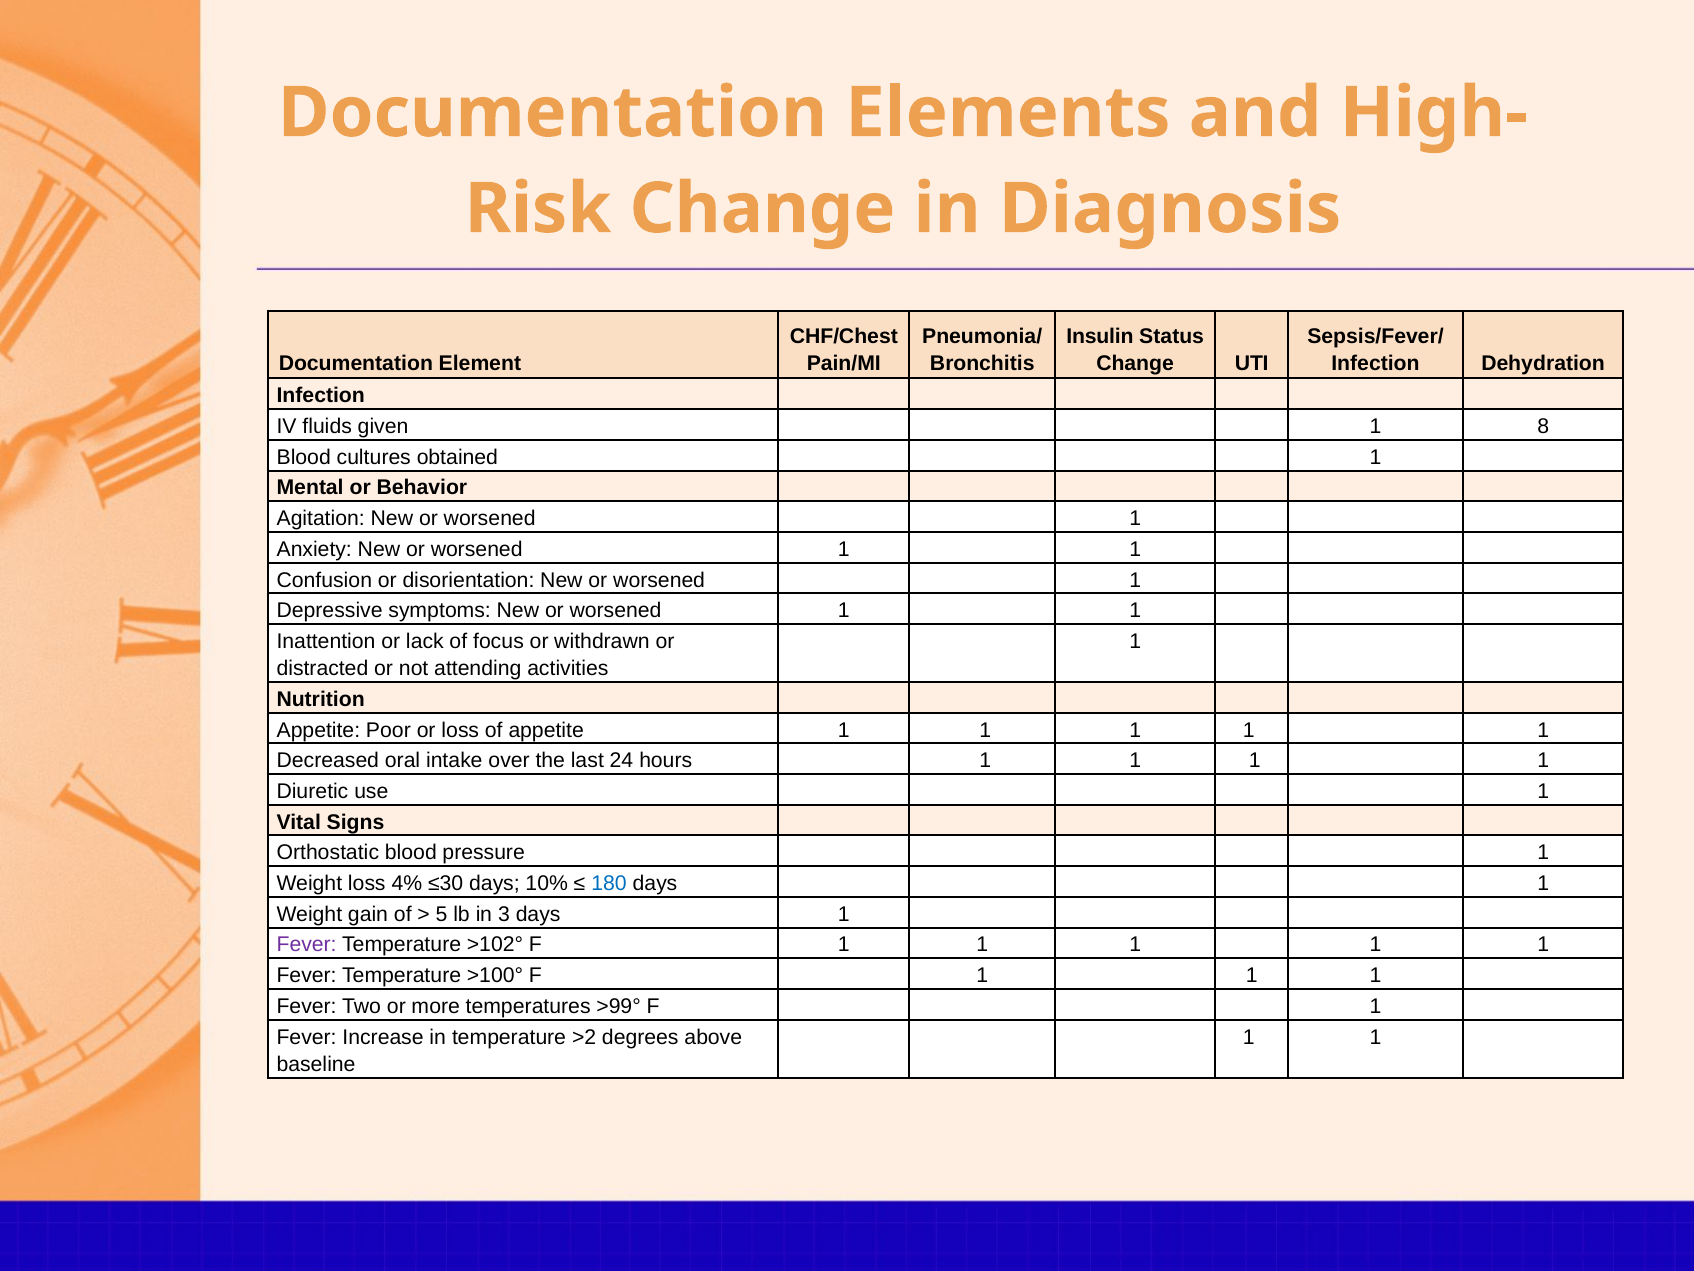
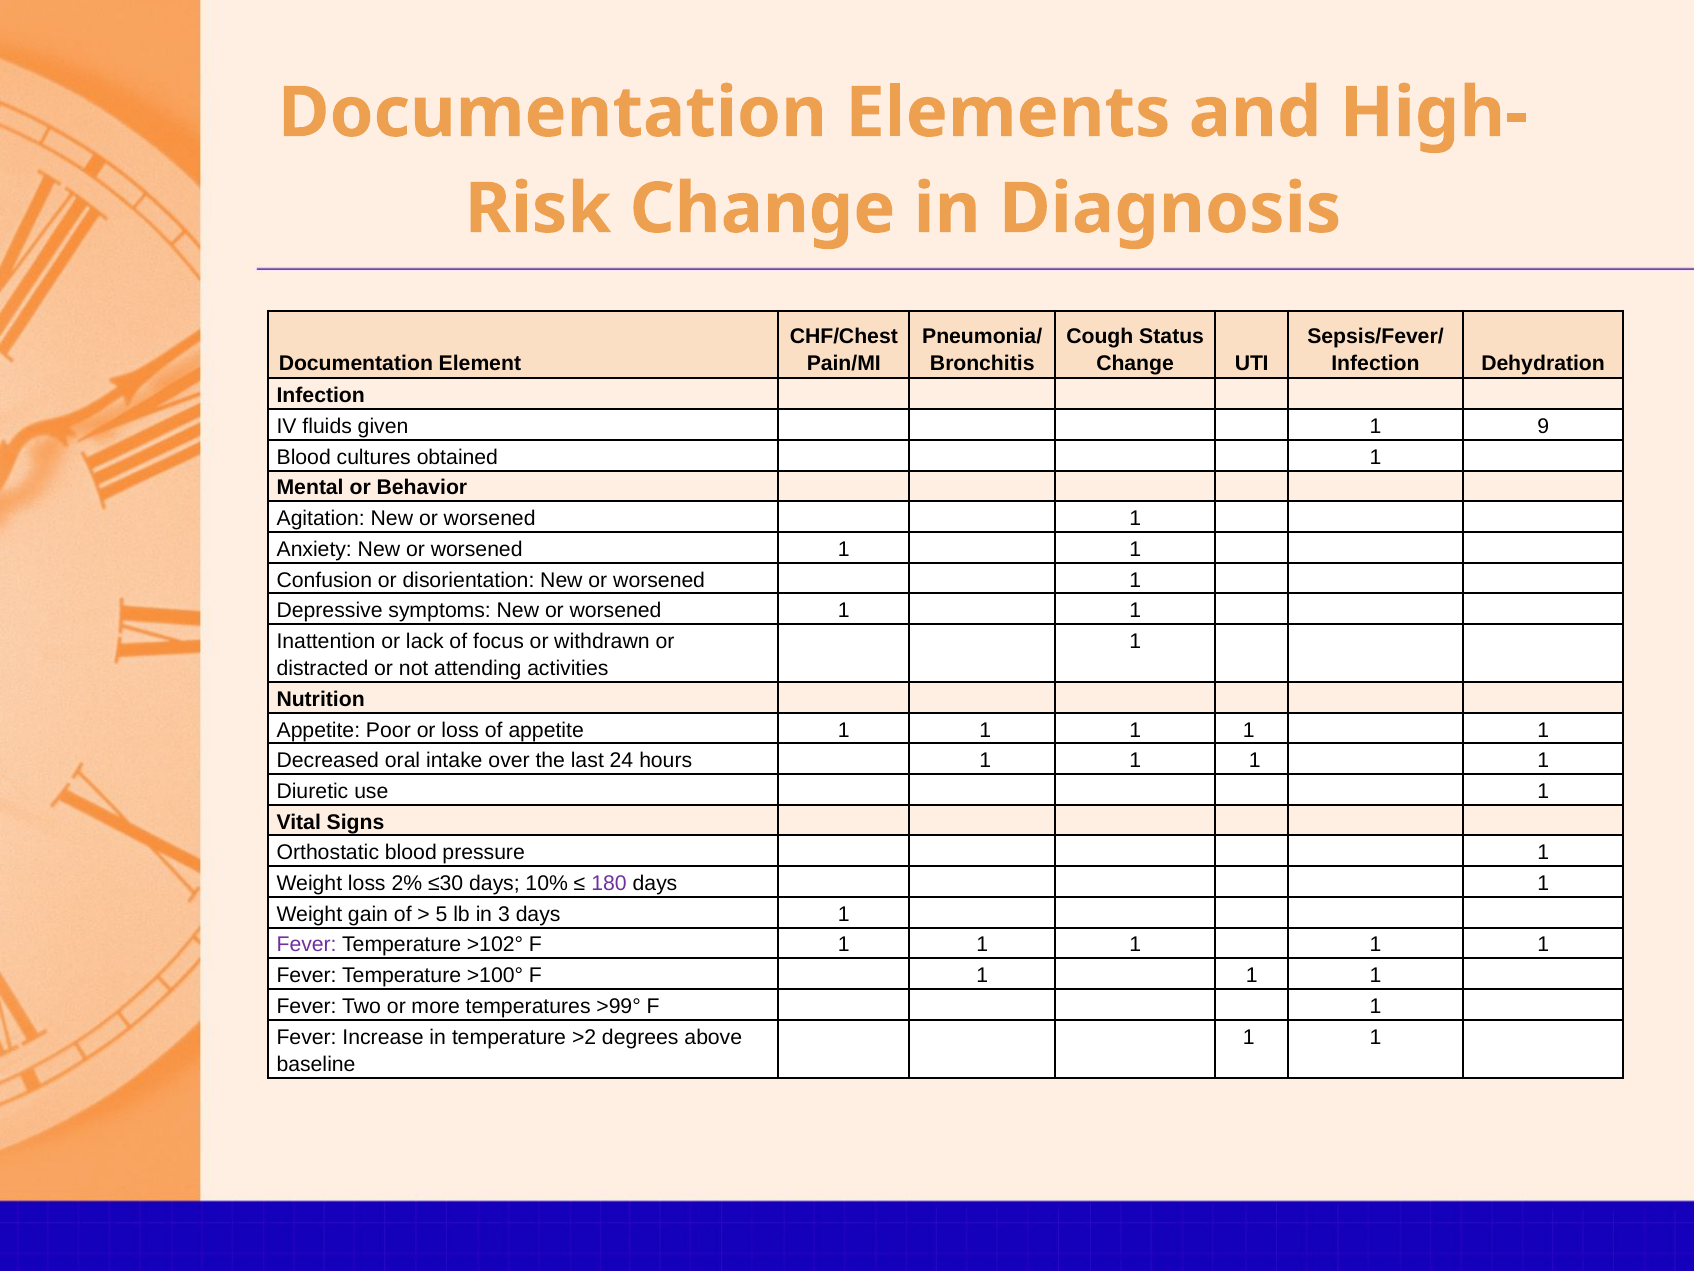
Insulin: Insulin -> Cough (1100, 336)
8: 8 -> 9 (1543, 426)
4%: 4% -> 2% (407, 883)
180 colour: blue -> purple (609, 883)
